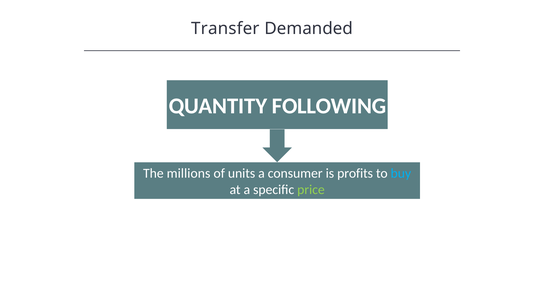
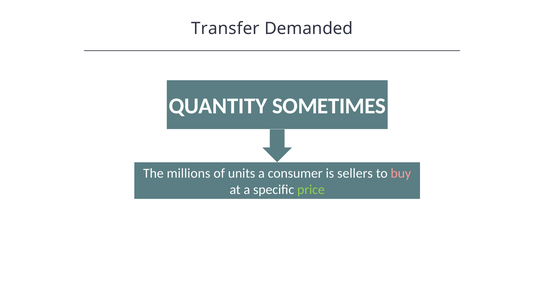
FOLLOWING: FOLLOWING -> SOMETIMES (329, 106)
profits: profits -> sellers (355, 173)
buy colour: light blue -> pink (401, 173)
